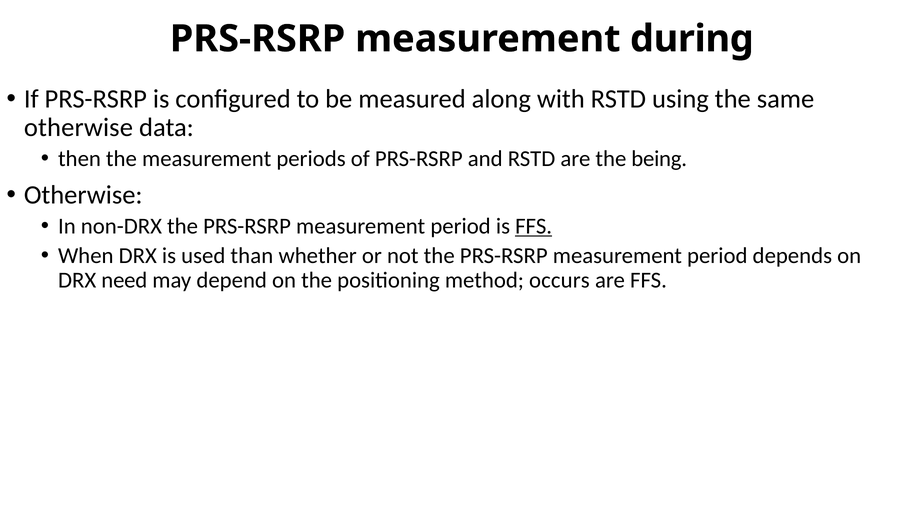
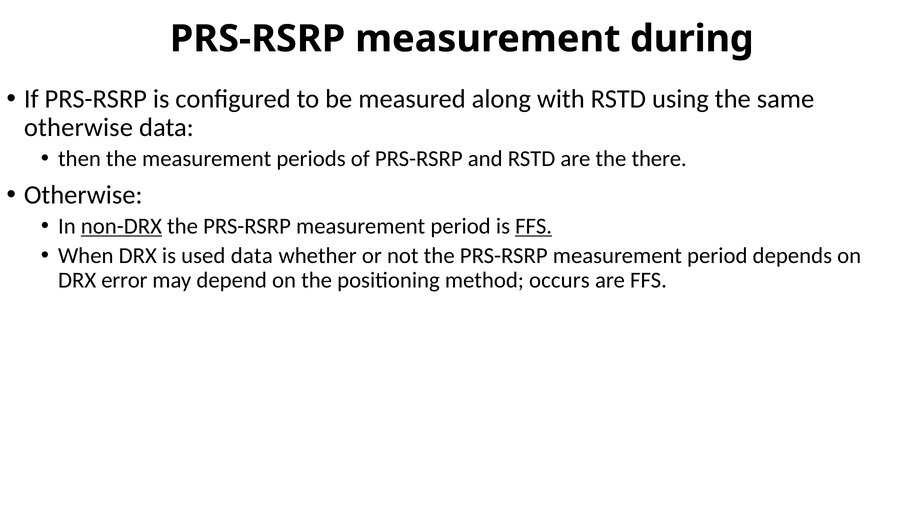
being: being -> there (659, 159)
non-DRX underline: none -> present (121, 226)
used than: than -> data (252, 256)
need: need -> error (124, 280)
